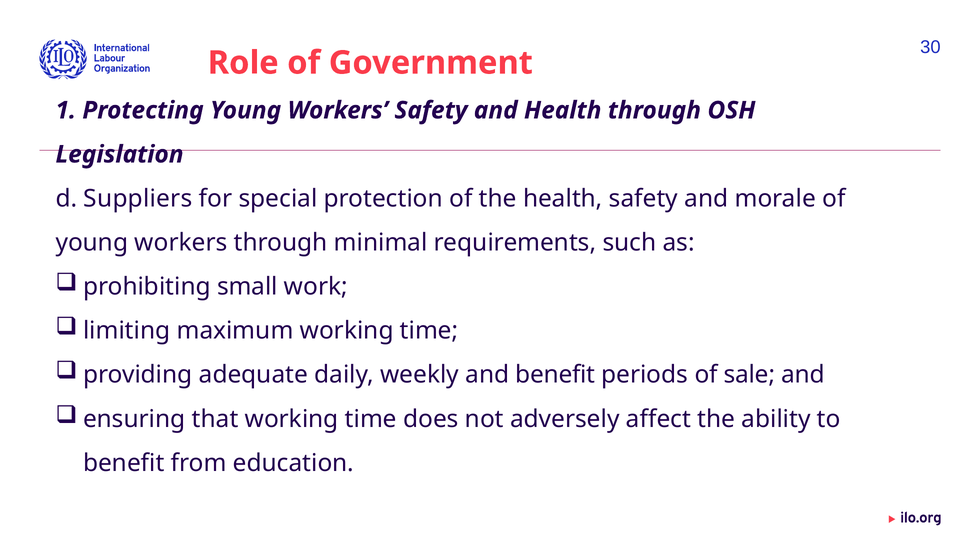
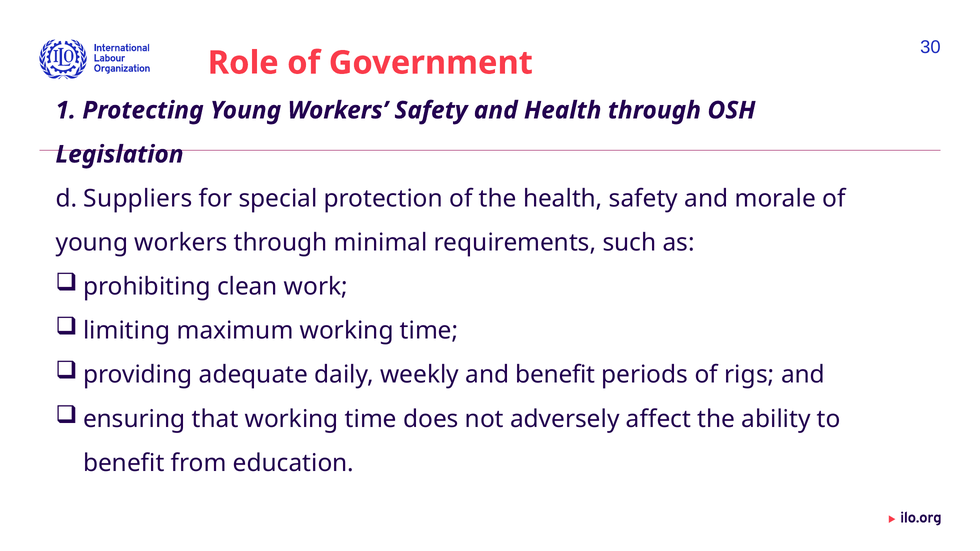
small: small -> clean (247, 287)
sale: sale -> rigs (749, 375)
